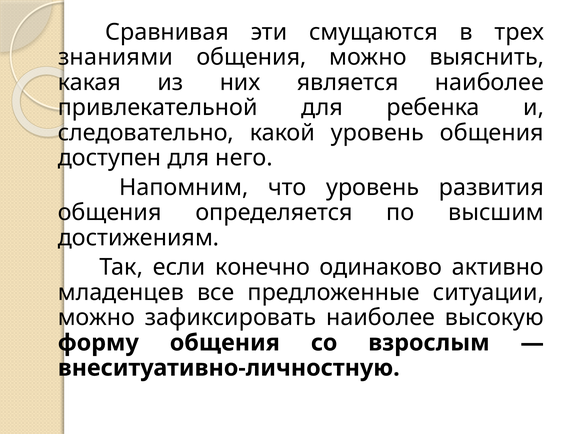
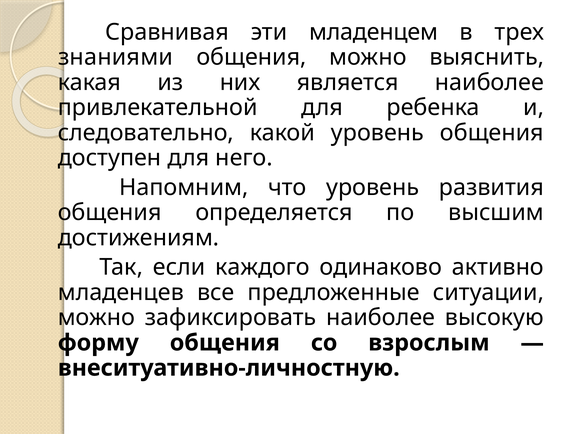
смущаются: смущаются -> младенцем (374, 32)
конечно: конечно -> каждого (263, 267)
